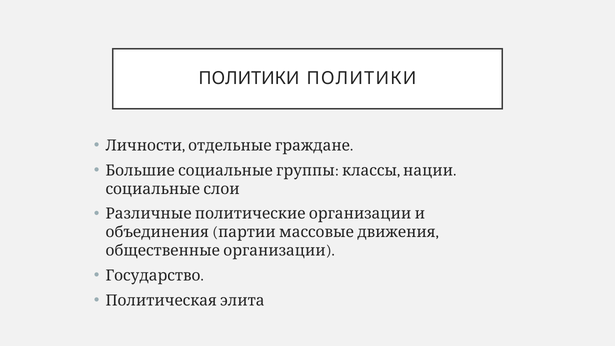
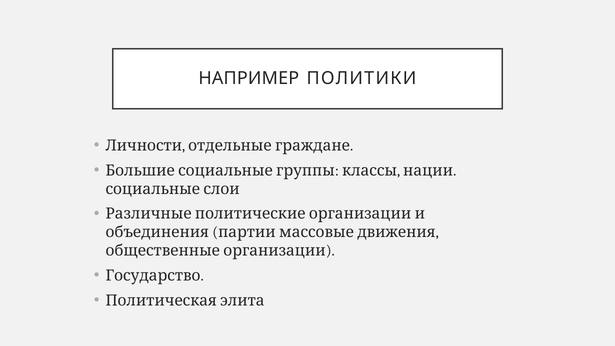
ПОЛИТИКИ: ПОЛИТИКИ -> НАПРИМЕР (249, 79)
